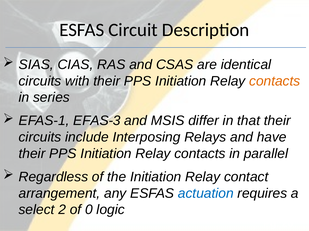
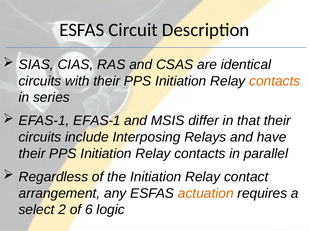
EFAS-1 EFAS-3: EFAS-3 -> EFAS-1 (97, 121)
actuation colour: blue -> orange (206, 194)
0: 0 -> 6 (89, 210)
